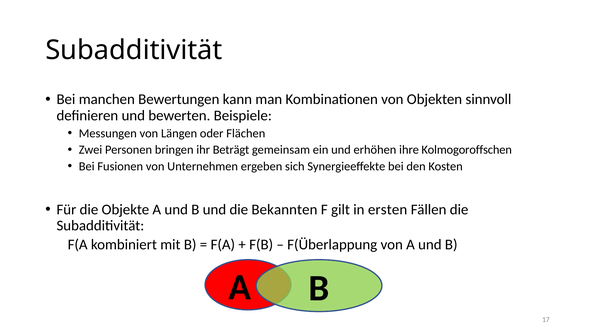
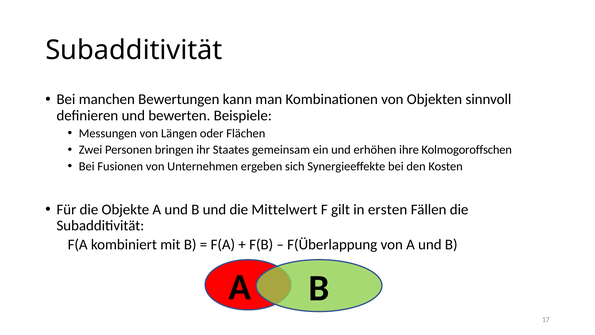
Beträgt: Beträgt -> Staates (231, 150)
Bekannten: Bekannten -> Mittelwert (284, 209)
